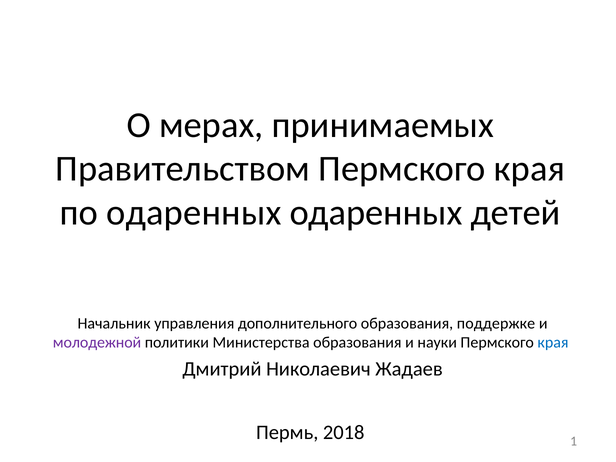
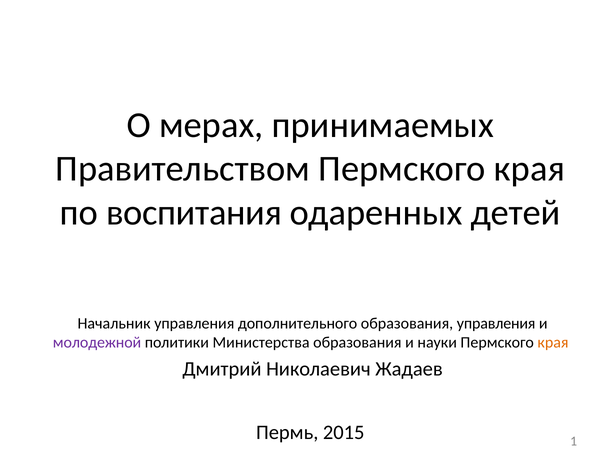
по одаренных: одаренных -> воспитания (194, 213)
образования поддержке: поддержке -> управления (496, 323)
края colour: blue -> orange (553, 343)
2018: 2018 -> 2015 (344, 433)
